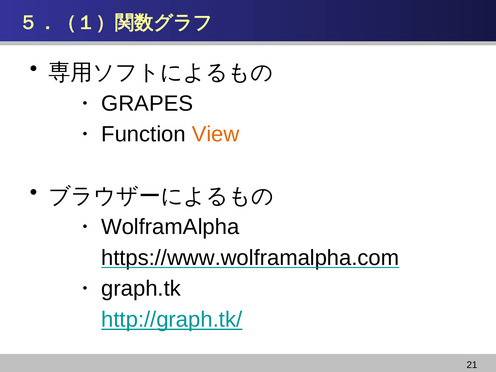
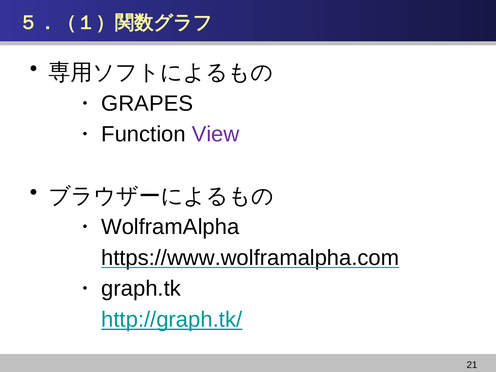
View colour: orange -> purple (216, 134)
